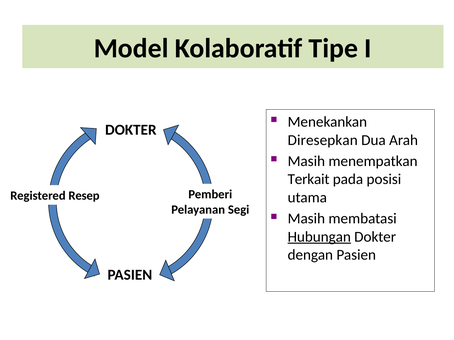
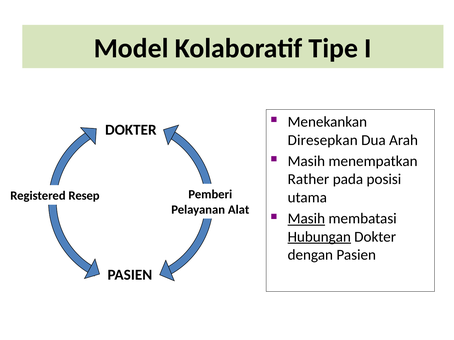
Terkait: Terkait -> Rather (308, 180)
Segi: Segi -> Alat (239, 210)
Masih underline: none -> present (306, 219)
